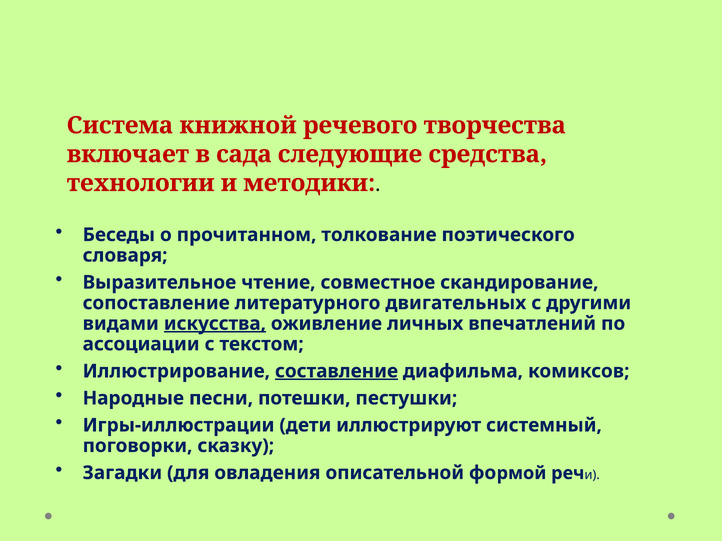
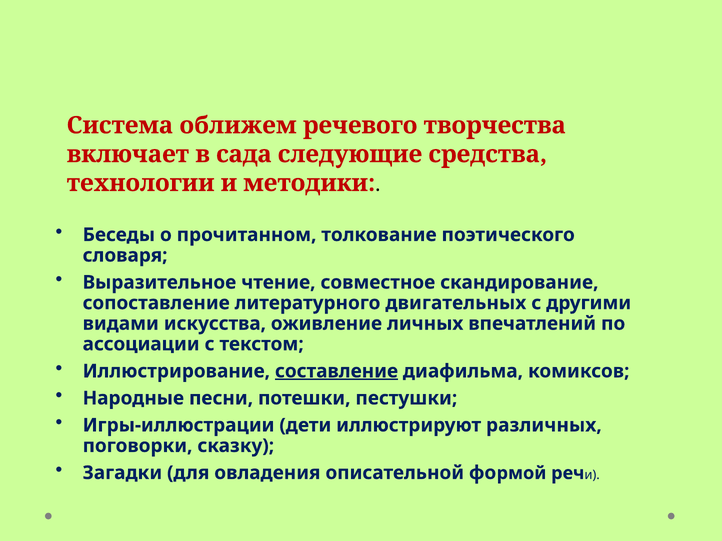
книжной: книжной -> оближем (238, 126)
искусства underline: present -> none (215, 324)
системный: системный -> различных (544, 426)
